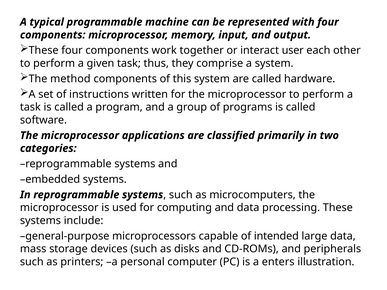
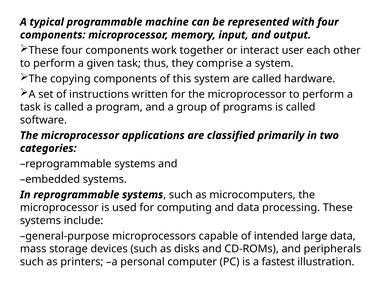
method: method -> copying (70, 79)
enters: enters -> fastest (278, 262)
